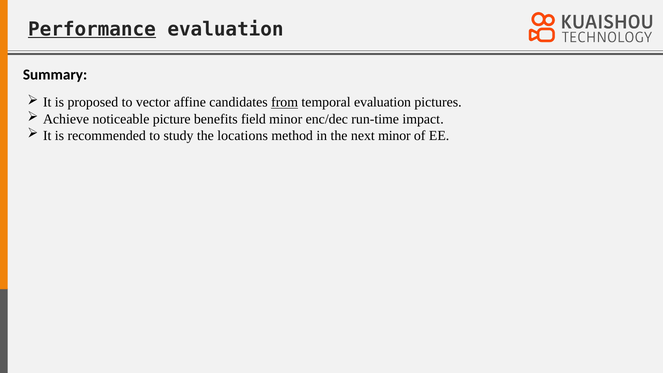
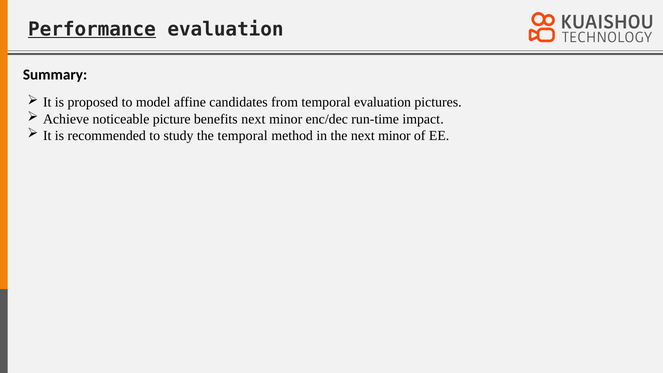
vector: vector -> model (153, 102)
from underline: present -> none (285, 102)
benefits field: field -> next (253, 119)
the locations: locations -> temporal (243, 136)
